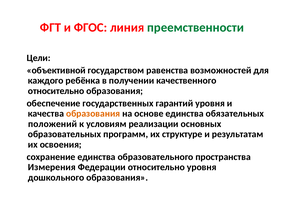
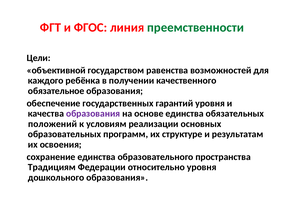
относительно: относительно -> обязательное (56, 91)
образования colour: orange -> purple (93, 114)
Измерения: Измерения -> Традициям (52, 167)
